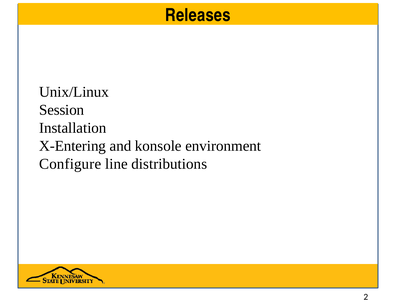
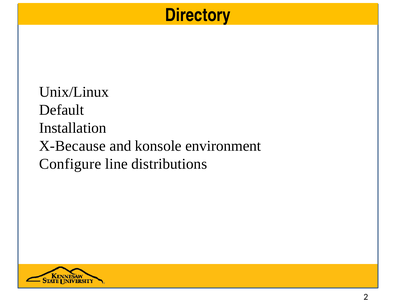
Releases: Releases -> Directory (198, 15)
Session: Session -> Default (62, 110)
X-Entering: X-Entering -> X-Because (72, 146)
